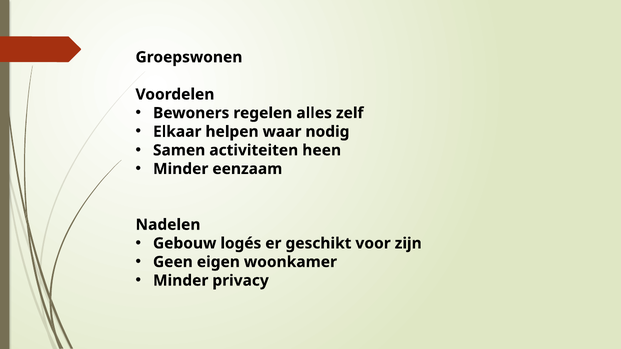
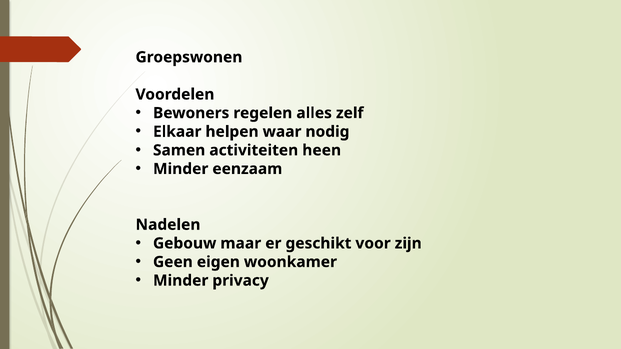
logés: logés -> maar (241, 244)
